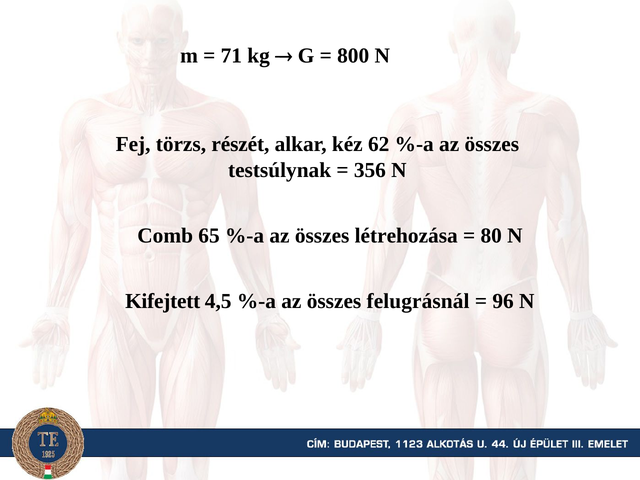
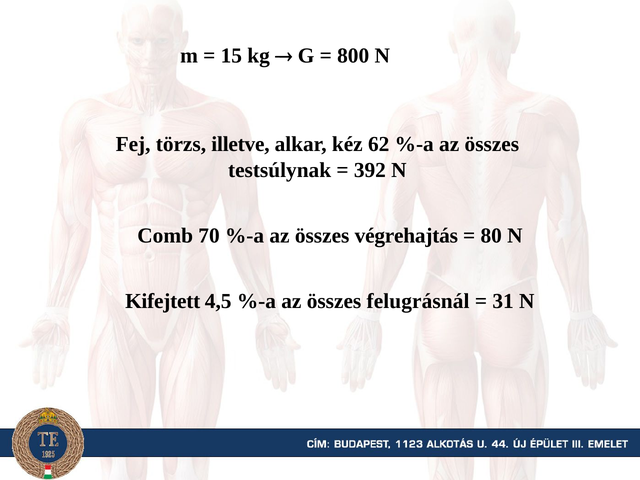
71: 71 -> 15 (231, 56)
részét: részét -> illetve (240, 144)
356: 356 -> 392 (370, 170)
65: 65 -> 70 (209, 236)
létrehozása: létrehozása -> végrehajtás (406, 236)
96: 96 -> 31 (503, 301)
